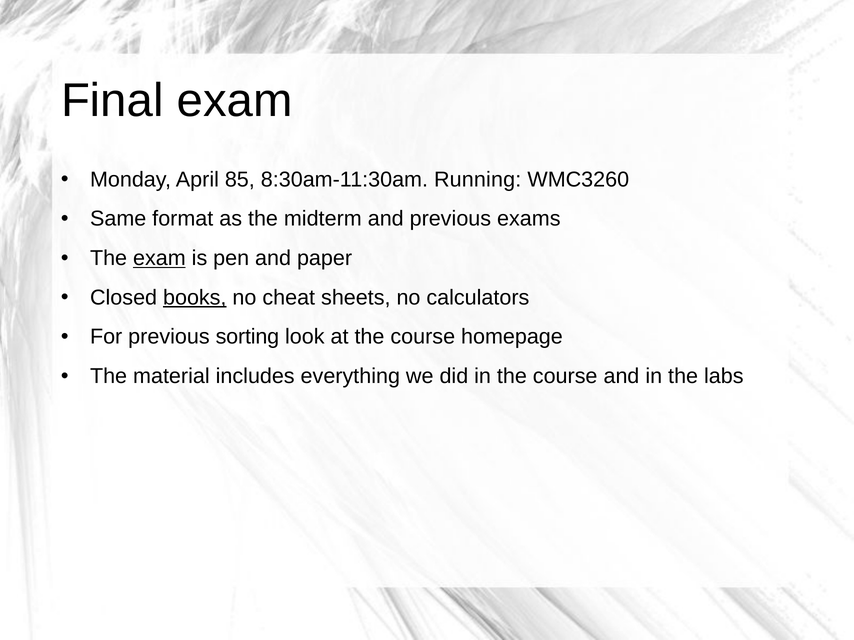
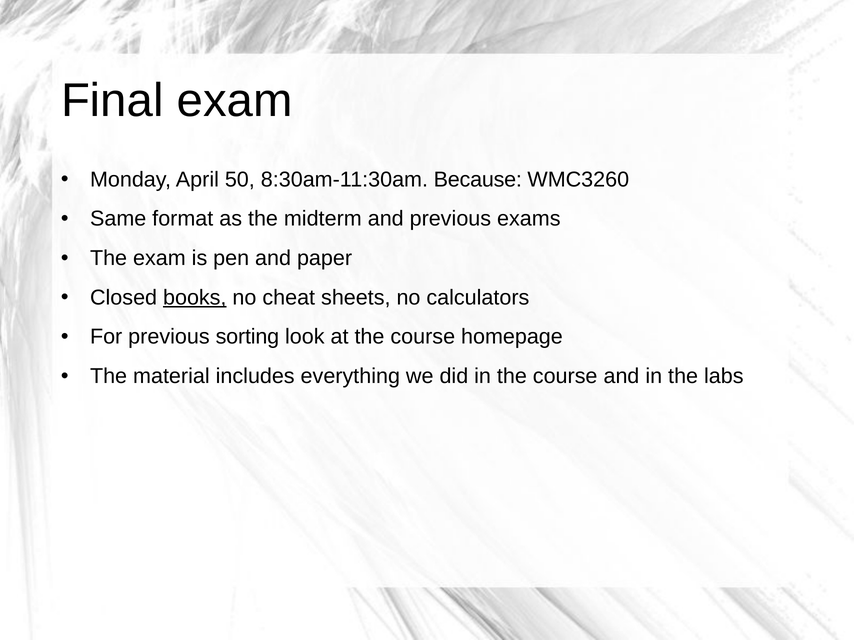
85: 85 -> 50 (240, 180)
Running: Running -> Because (478, 180)
exam underline: present -> none (159, 258)
